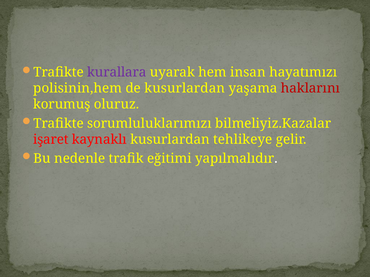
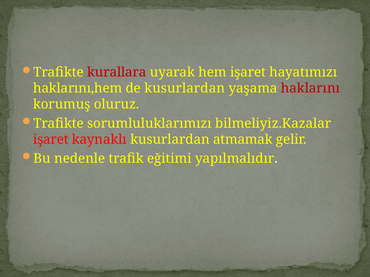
kurallara colour: purple -> red (117, 72)
hem insan: insan -> işaret (248, 72)
polisinin,hem: polisinin,hem -> haklarını,hem (78, 88)
tehlikeye: tehlikeye -> atmamak (243, 140)
